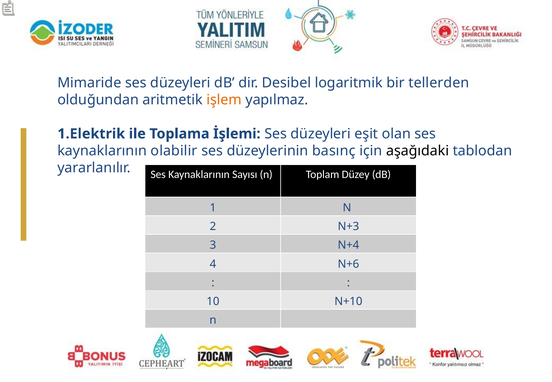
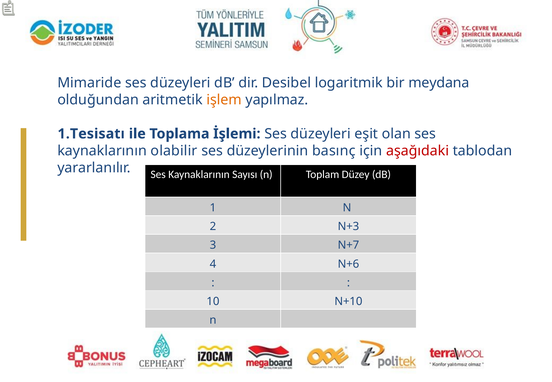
tellerden: tellerden -> meydana (439, 83)
1.Elektrik: 1.Elektrik -> 1.Tesisatı (91, 134)
aşağıdaki colour: black -> red (418, 151)
N+4: N+4 -> N+7 (348, 245)
